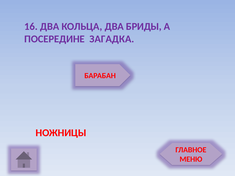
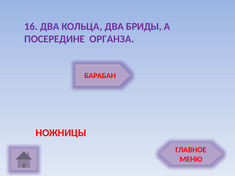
ЗАГАДКА: ЗАГАДКА -> ОРГАНЗА (112, 39)
